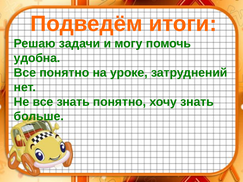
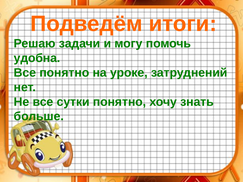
все знать: знать -> сутки (73, 102)
